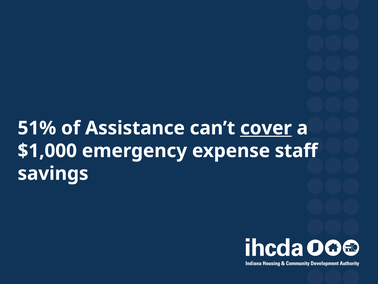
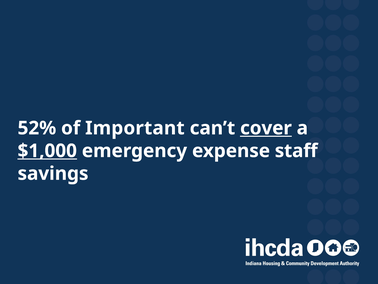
51%: 51% -> 52% (37, 128)
Assistance: Assistance -> Important (135, 128)
$1,000 underline: none -> present (47, 151)
